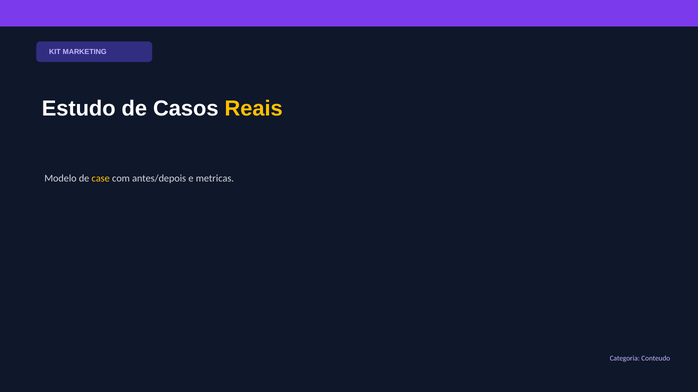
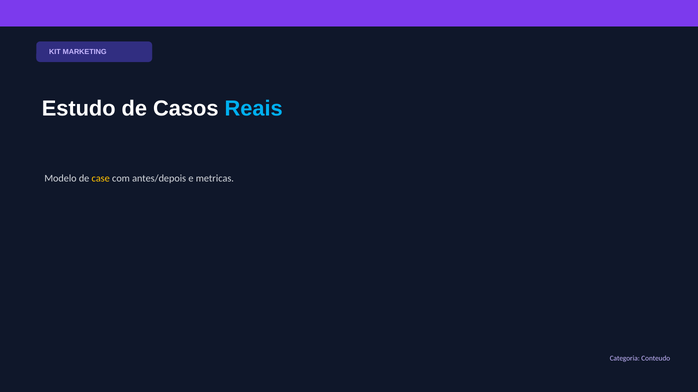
Reais colour: yellow -> light blue (254, 109)
